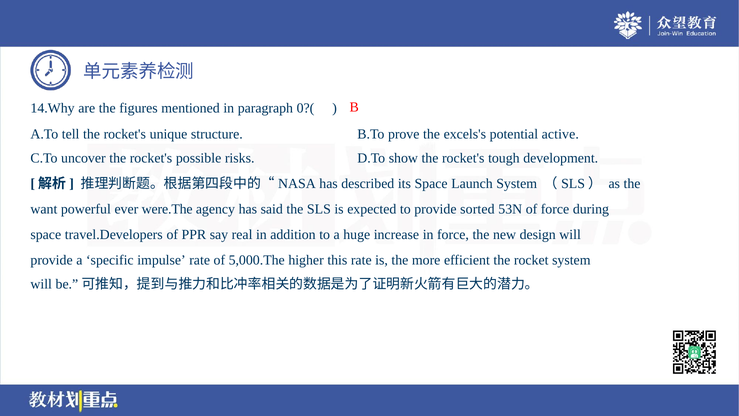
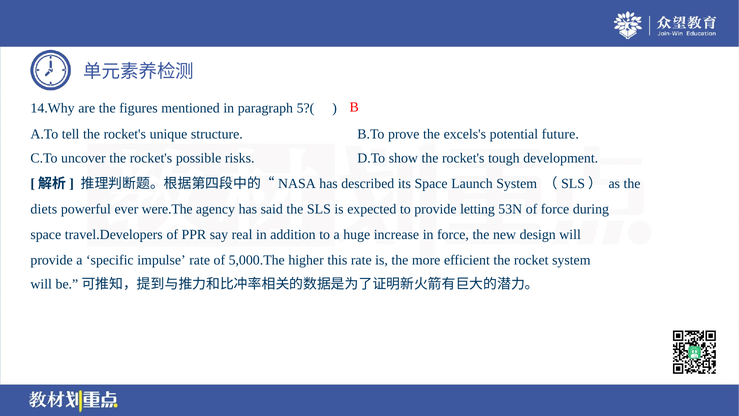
0?(: 0?( -> 5?( (306, 108)
active: active -> future (560, 134)
want: want -> diets (44, 209)
sorted: sorted -> letting (478, 209)
